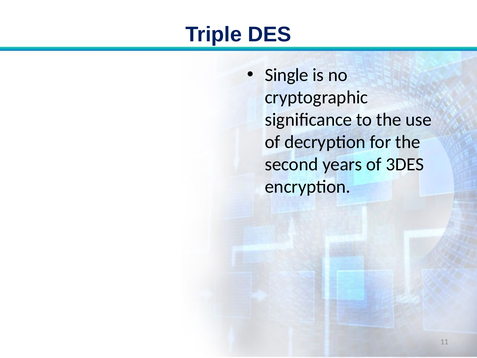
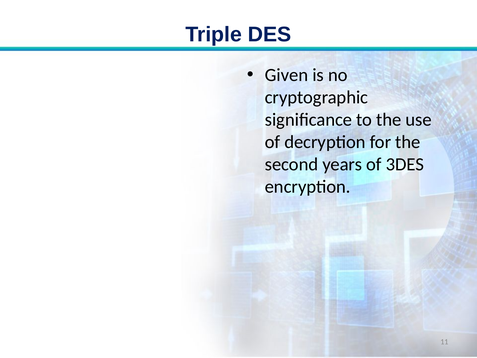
Single: Single -> Given (287, 75)
